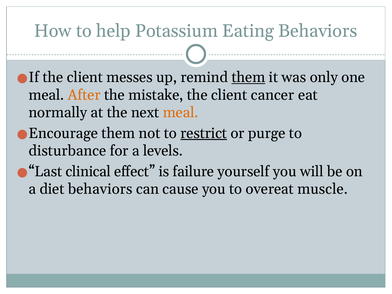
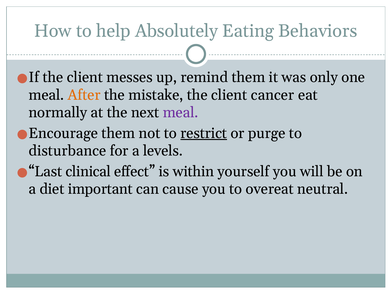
Potassium: Potassium -> Absolutely (177, 31)
them underline: present -> none (248, 77)
meal colour: orange -> purple (181, 113)
failure: failure -> within (193, 171)
diet behaviors: behaviors -> important (100, 189)
muscle: muscle -> neutral (323, 189)
